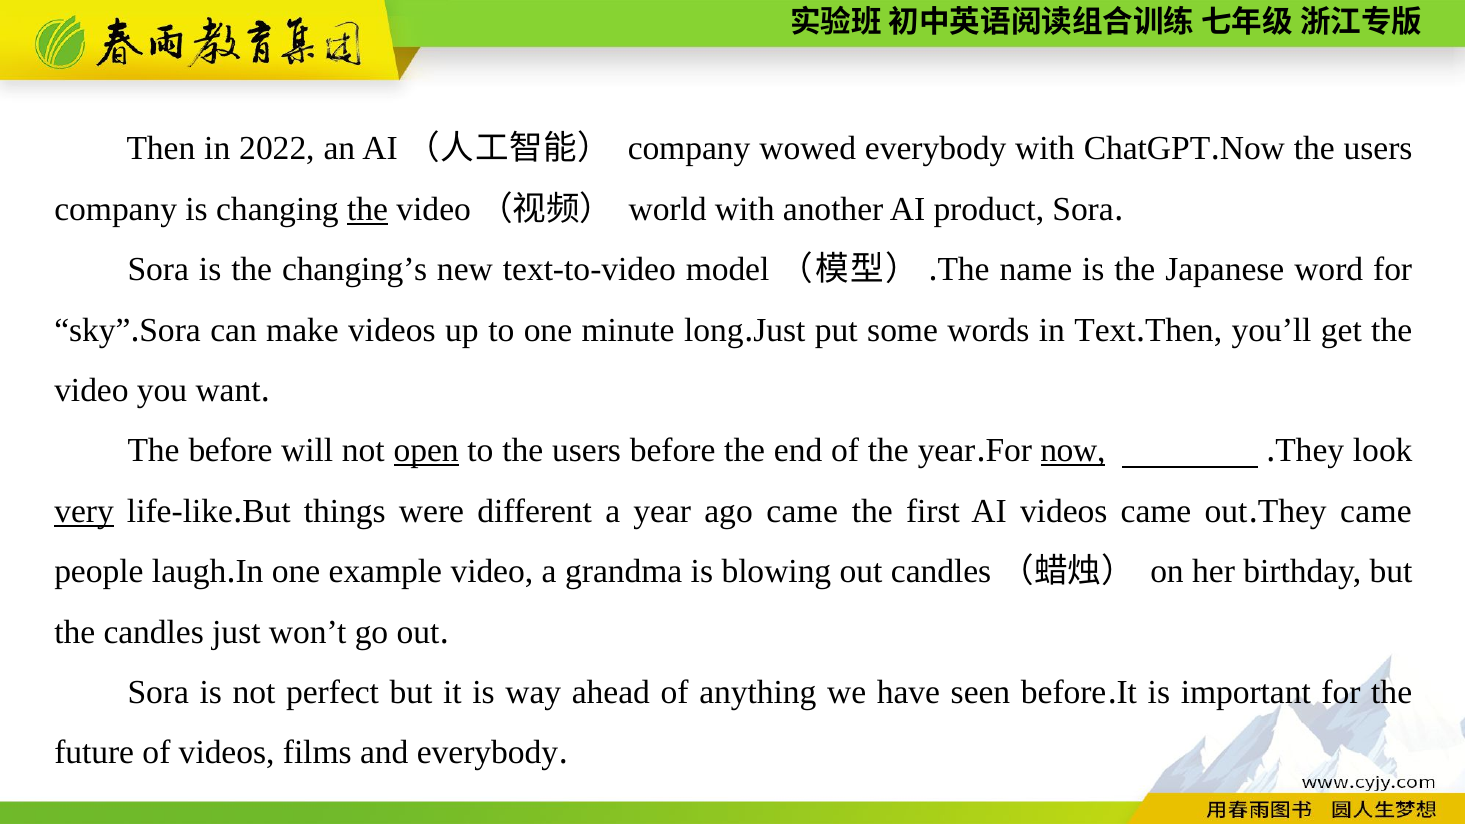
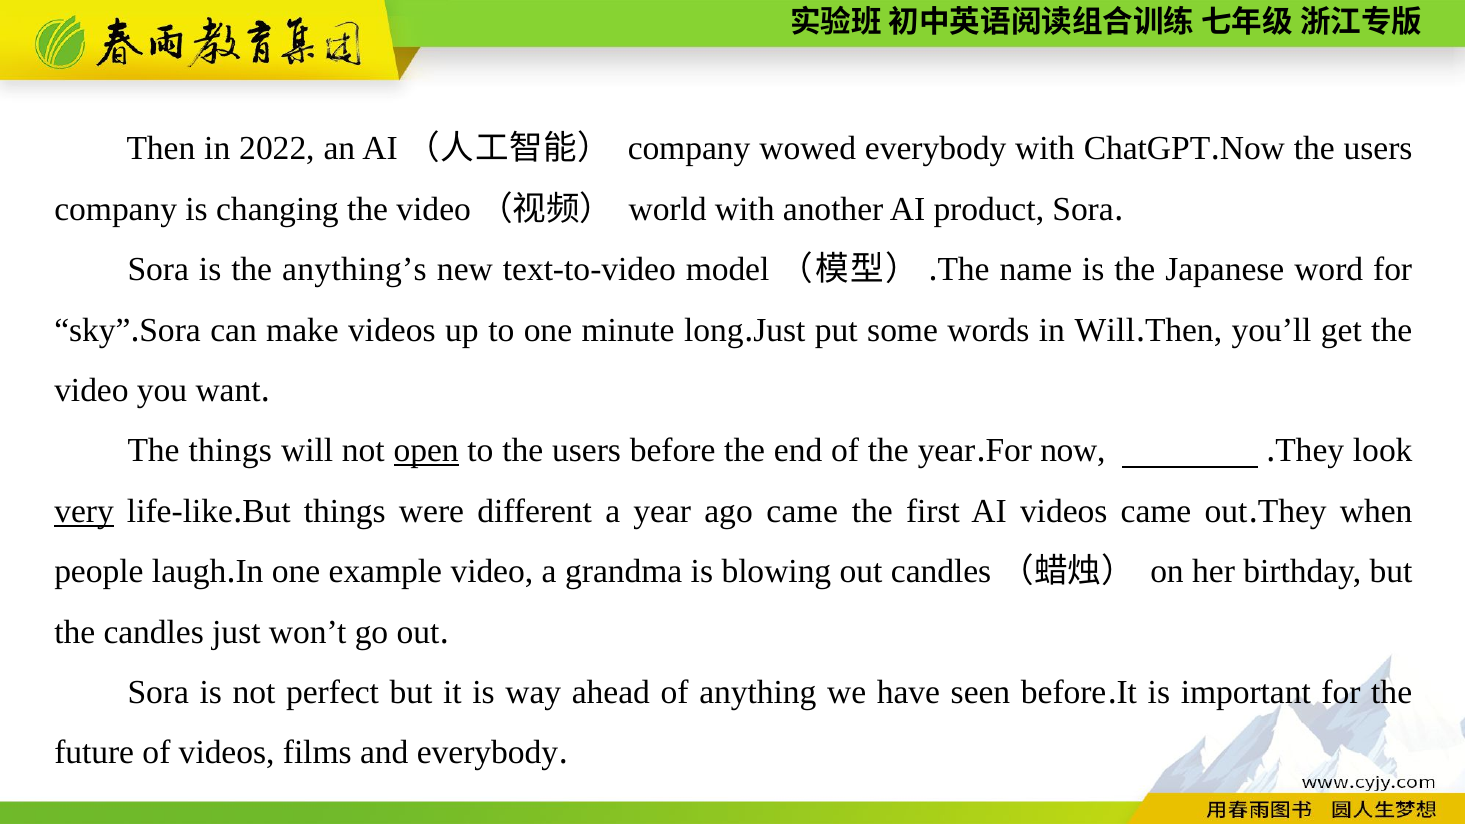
the underline: present -> none (368, 209)
changing’s: changing’s -> anything’s (354, 270)
in Text: Text -> Will (1105, 330)
The before: before -> things (230, 451)
now underline: present -> none (1073, 451)
came: came -> when (1376, 511)
